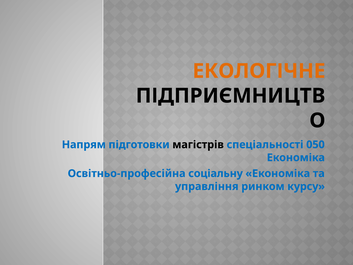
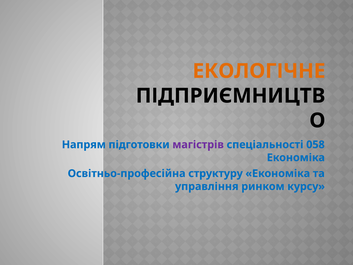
магістрів colour: black -> purple (198, 145)
050: 050 -> 058 (315, 145)
соціальну: соціальну -> структуру (216, 173)
